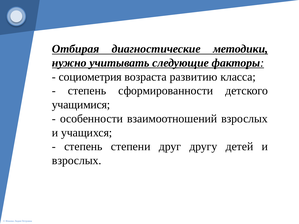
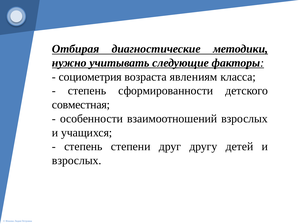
развитию: развитию -> явлениям (193, 77)
учащимися: учащимися -> совместная (81, 105)
